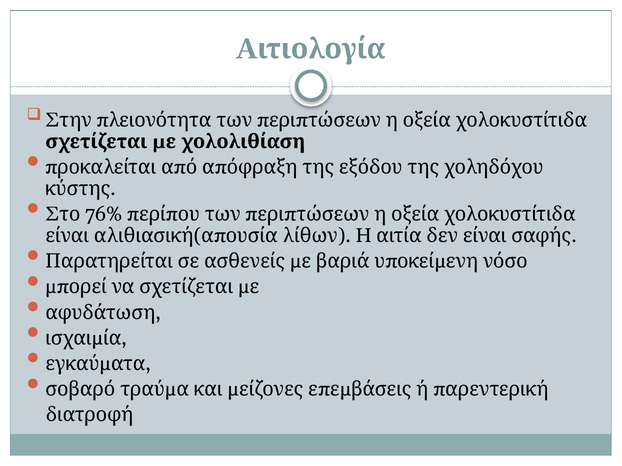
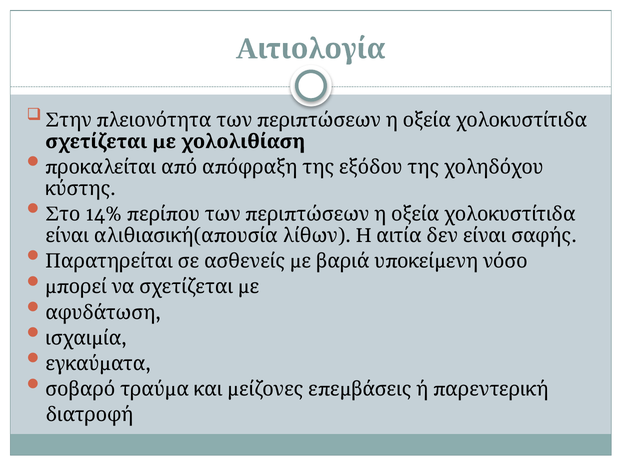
76%: 76% -> 14% (104, 214)
